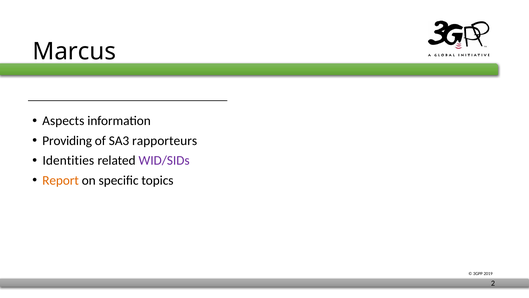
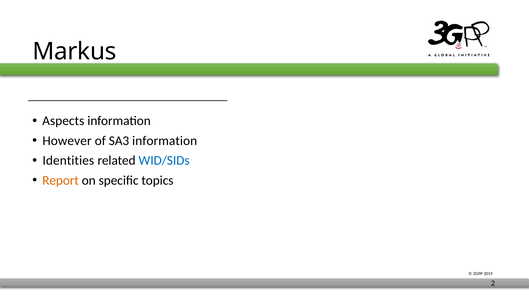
Marcus: Marcus -> Markus (74, 51)
Providing: Providing -> However (67, 141)
SA3 rapporteurs: rapporteurs -> information (165, 141)
WID/SIDs colour: purple -> blue (164, 160)
